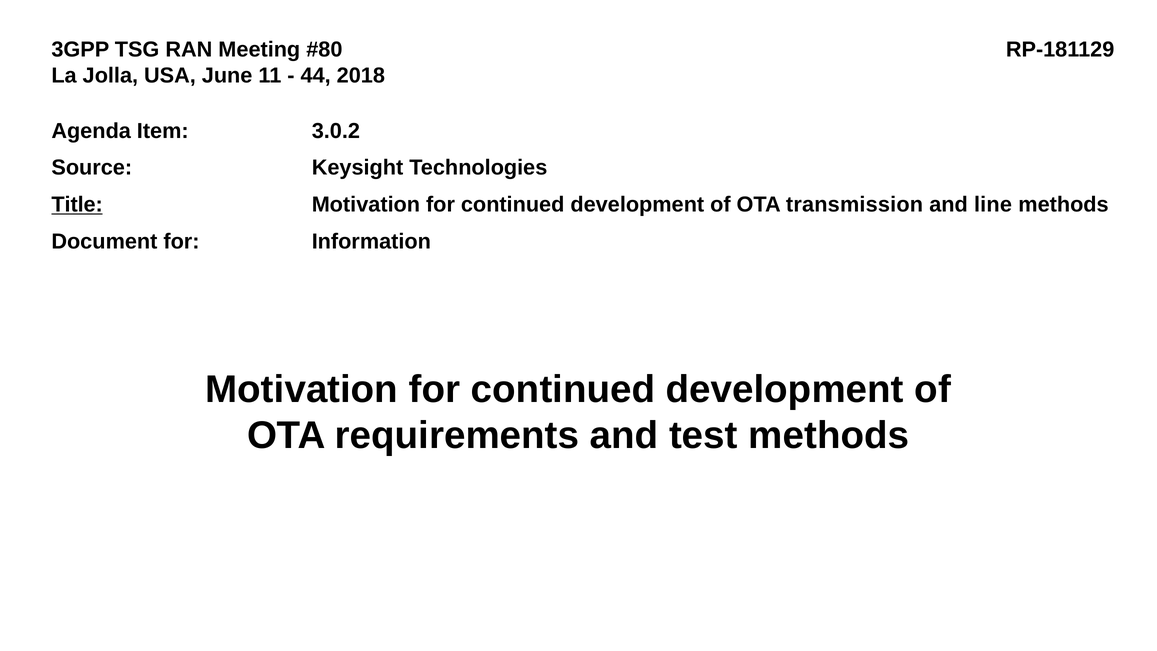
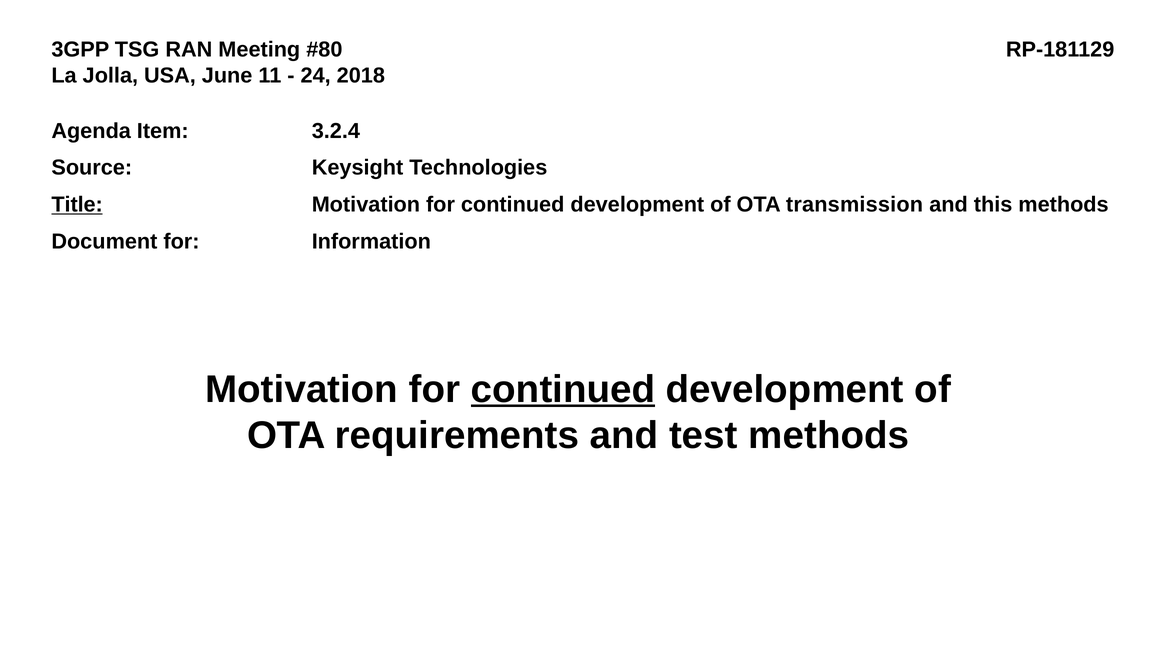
44: 44 -> 24 (316, 75)
3.0.2: 3.0.2 -> 3.2.4 (336, 131)
line: line -> this (993, 205)
continued underline: none -> present (563, 389)
